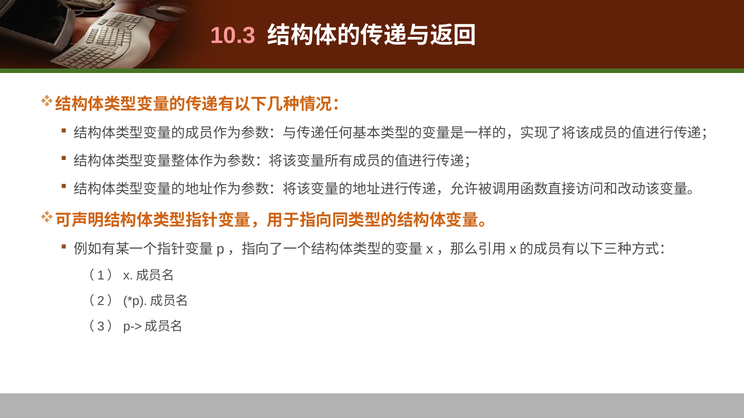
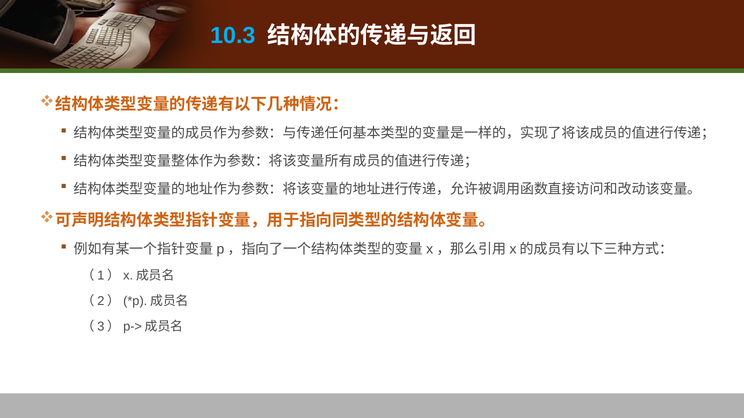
10.3 colour: pink -> light blue (233, 36)
